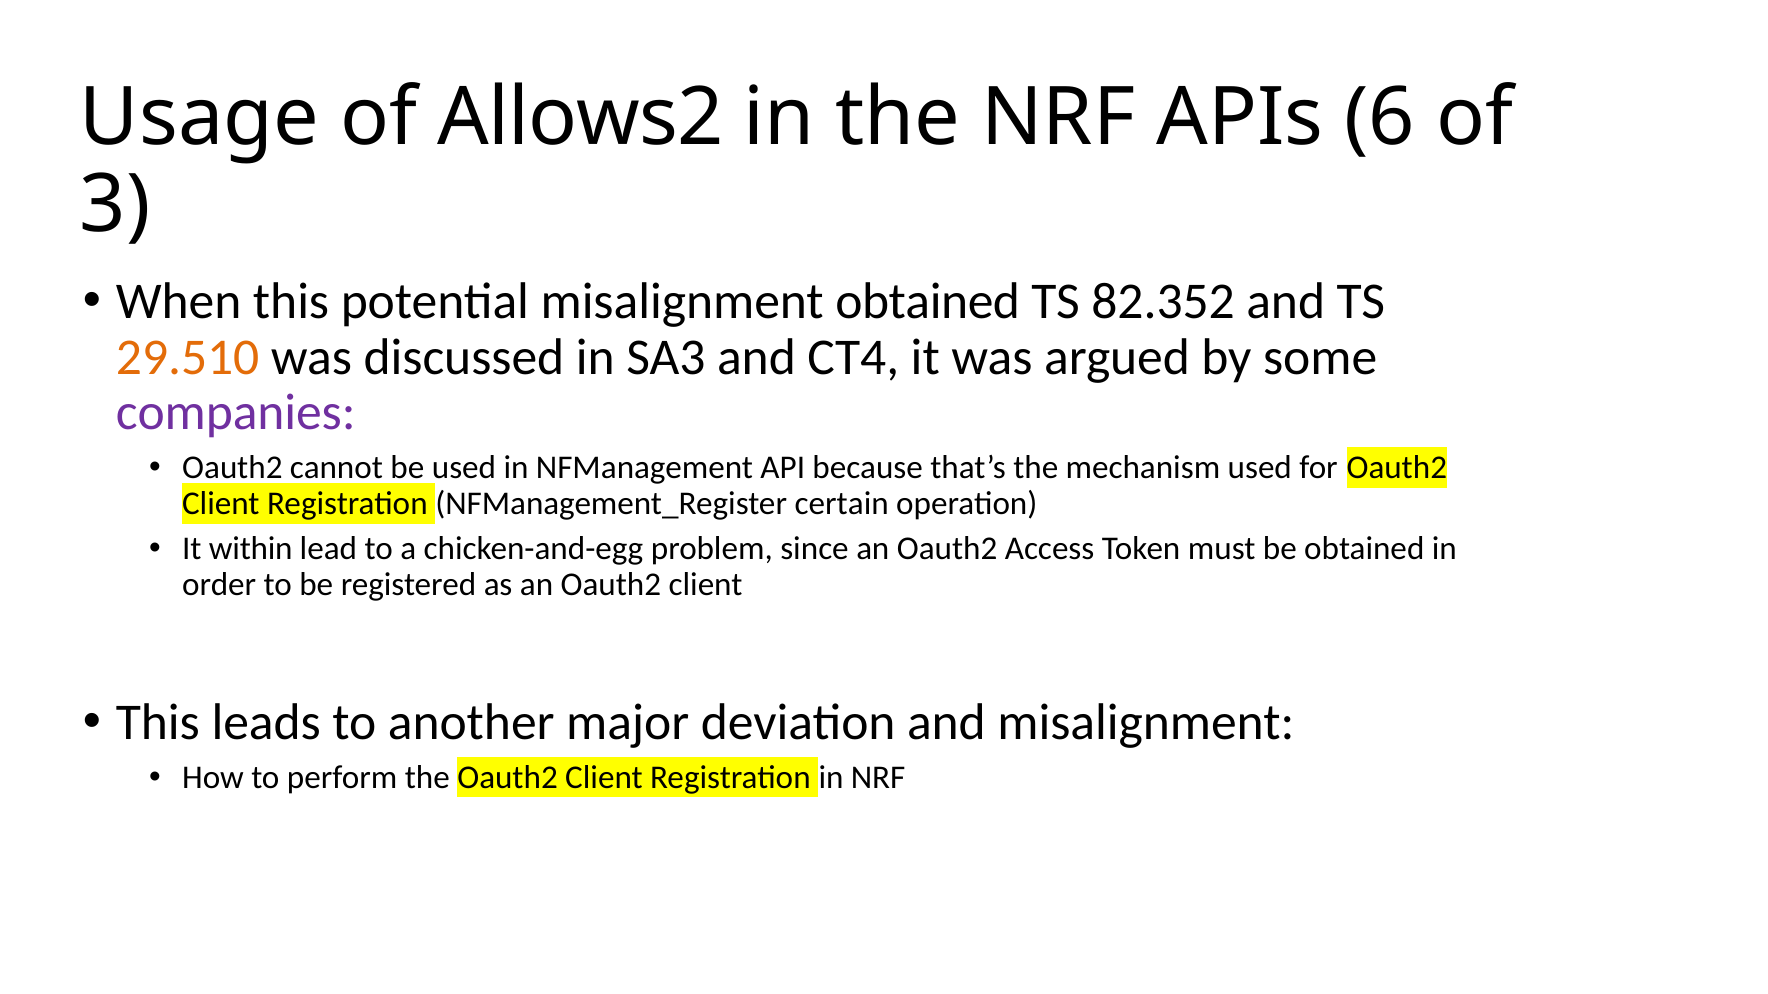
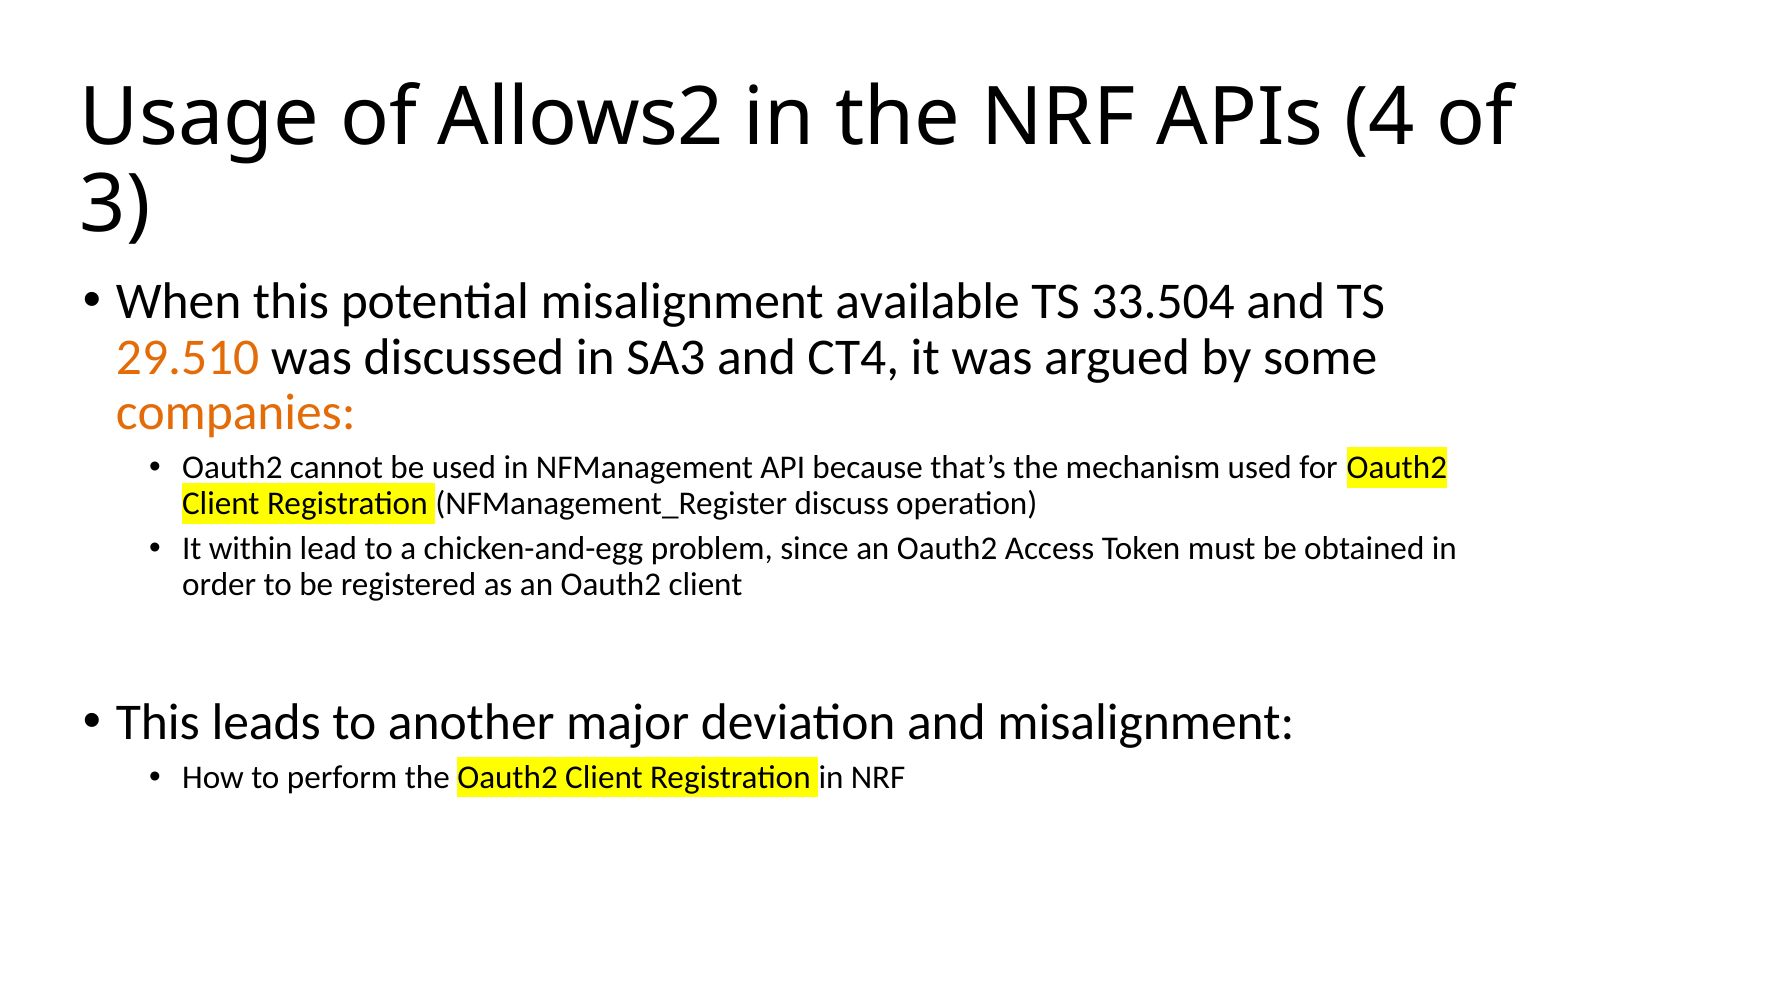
6: 6 -> 4 (1380, 118)
misalignment obtained: obtained -> available (928, 302)
82.352: 82.352 -> 33.504 (1163, 302)
companies colour: purple -> orange (236, 413)
certain: certain -> discuss (842, 504)
